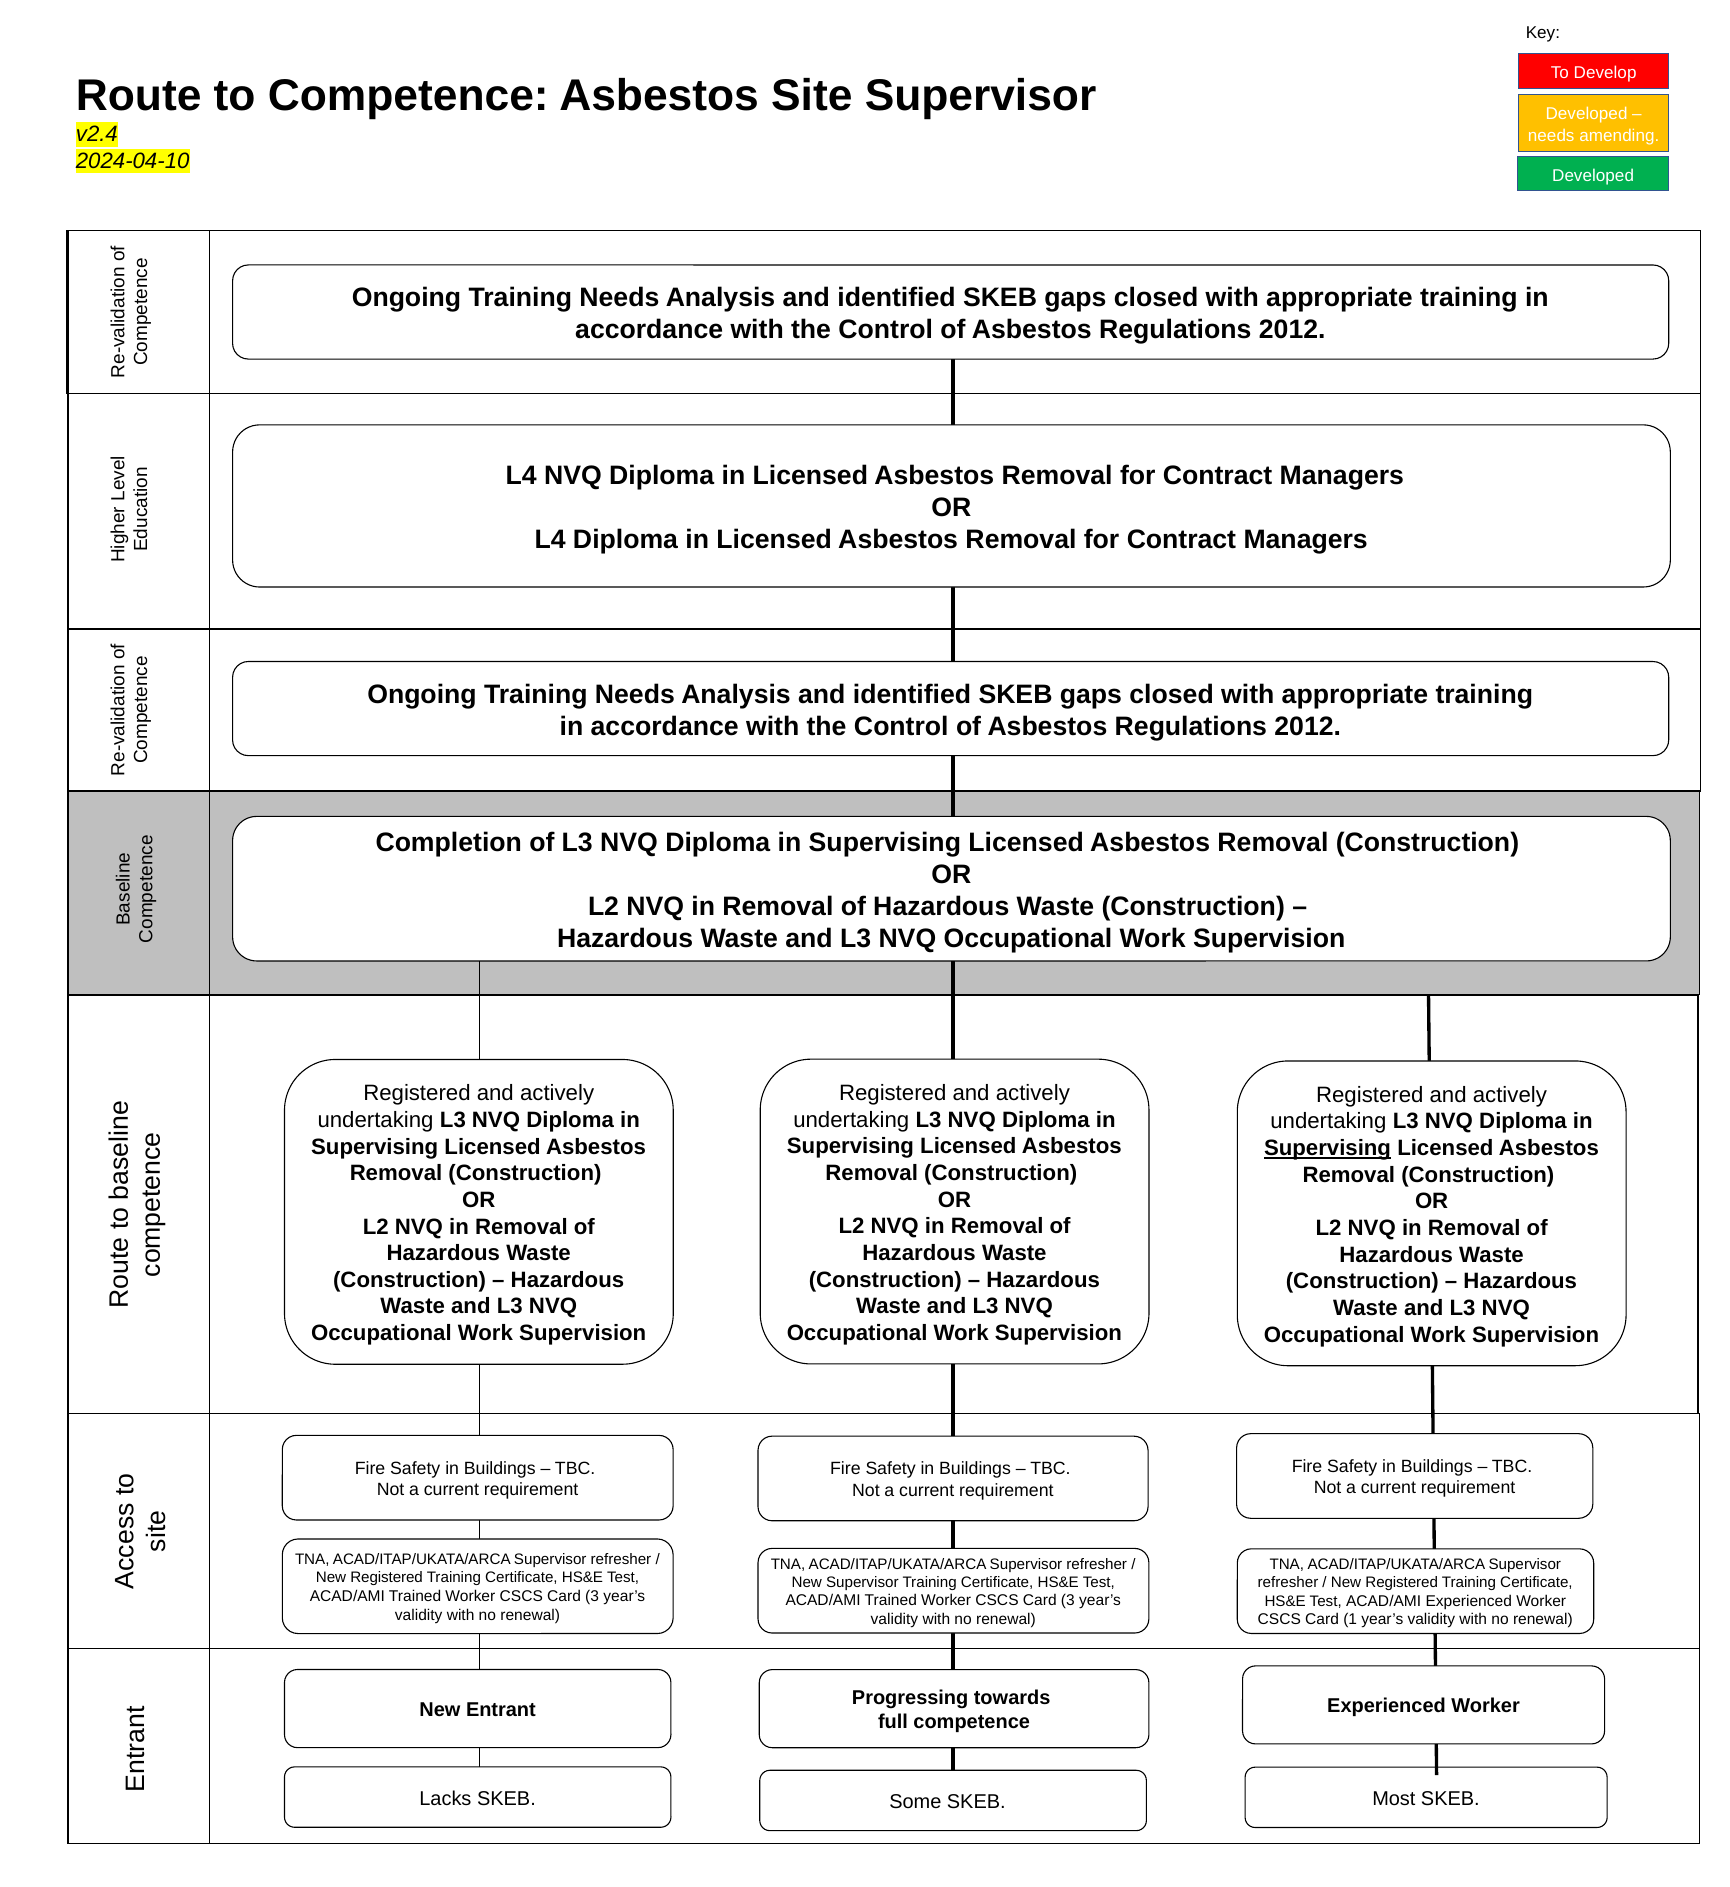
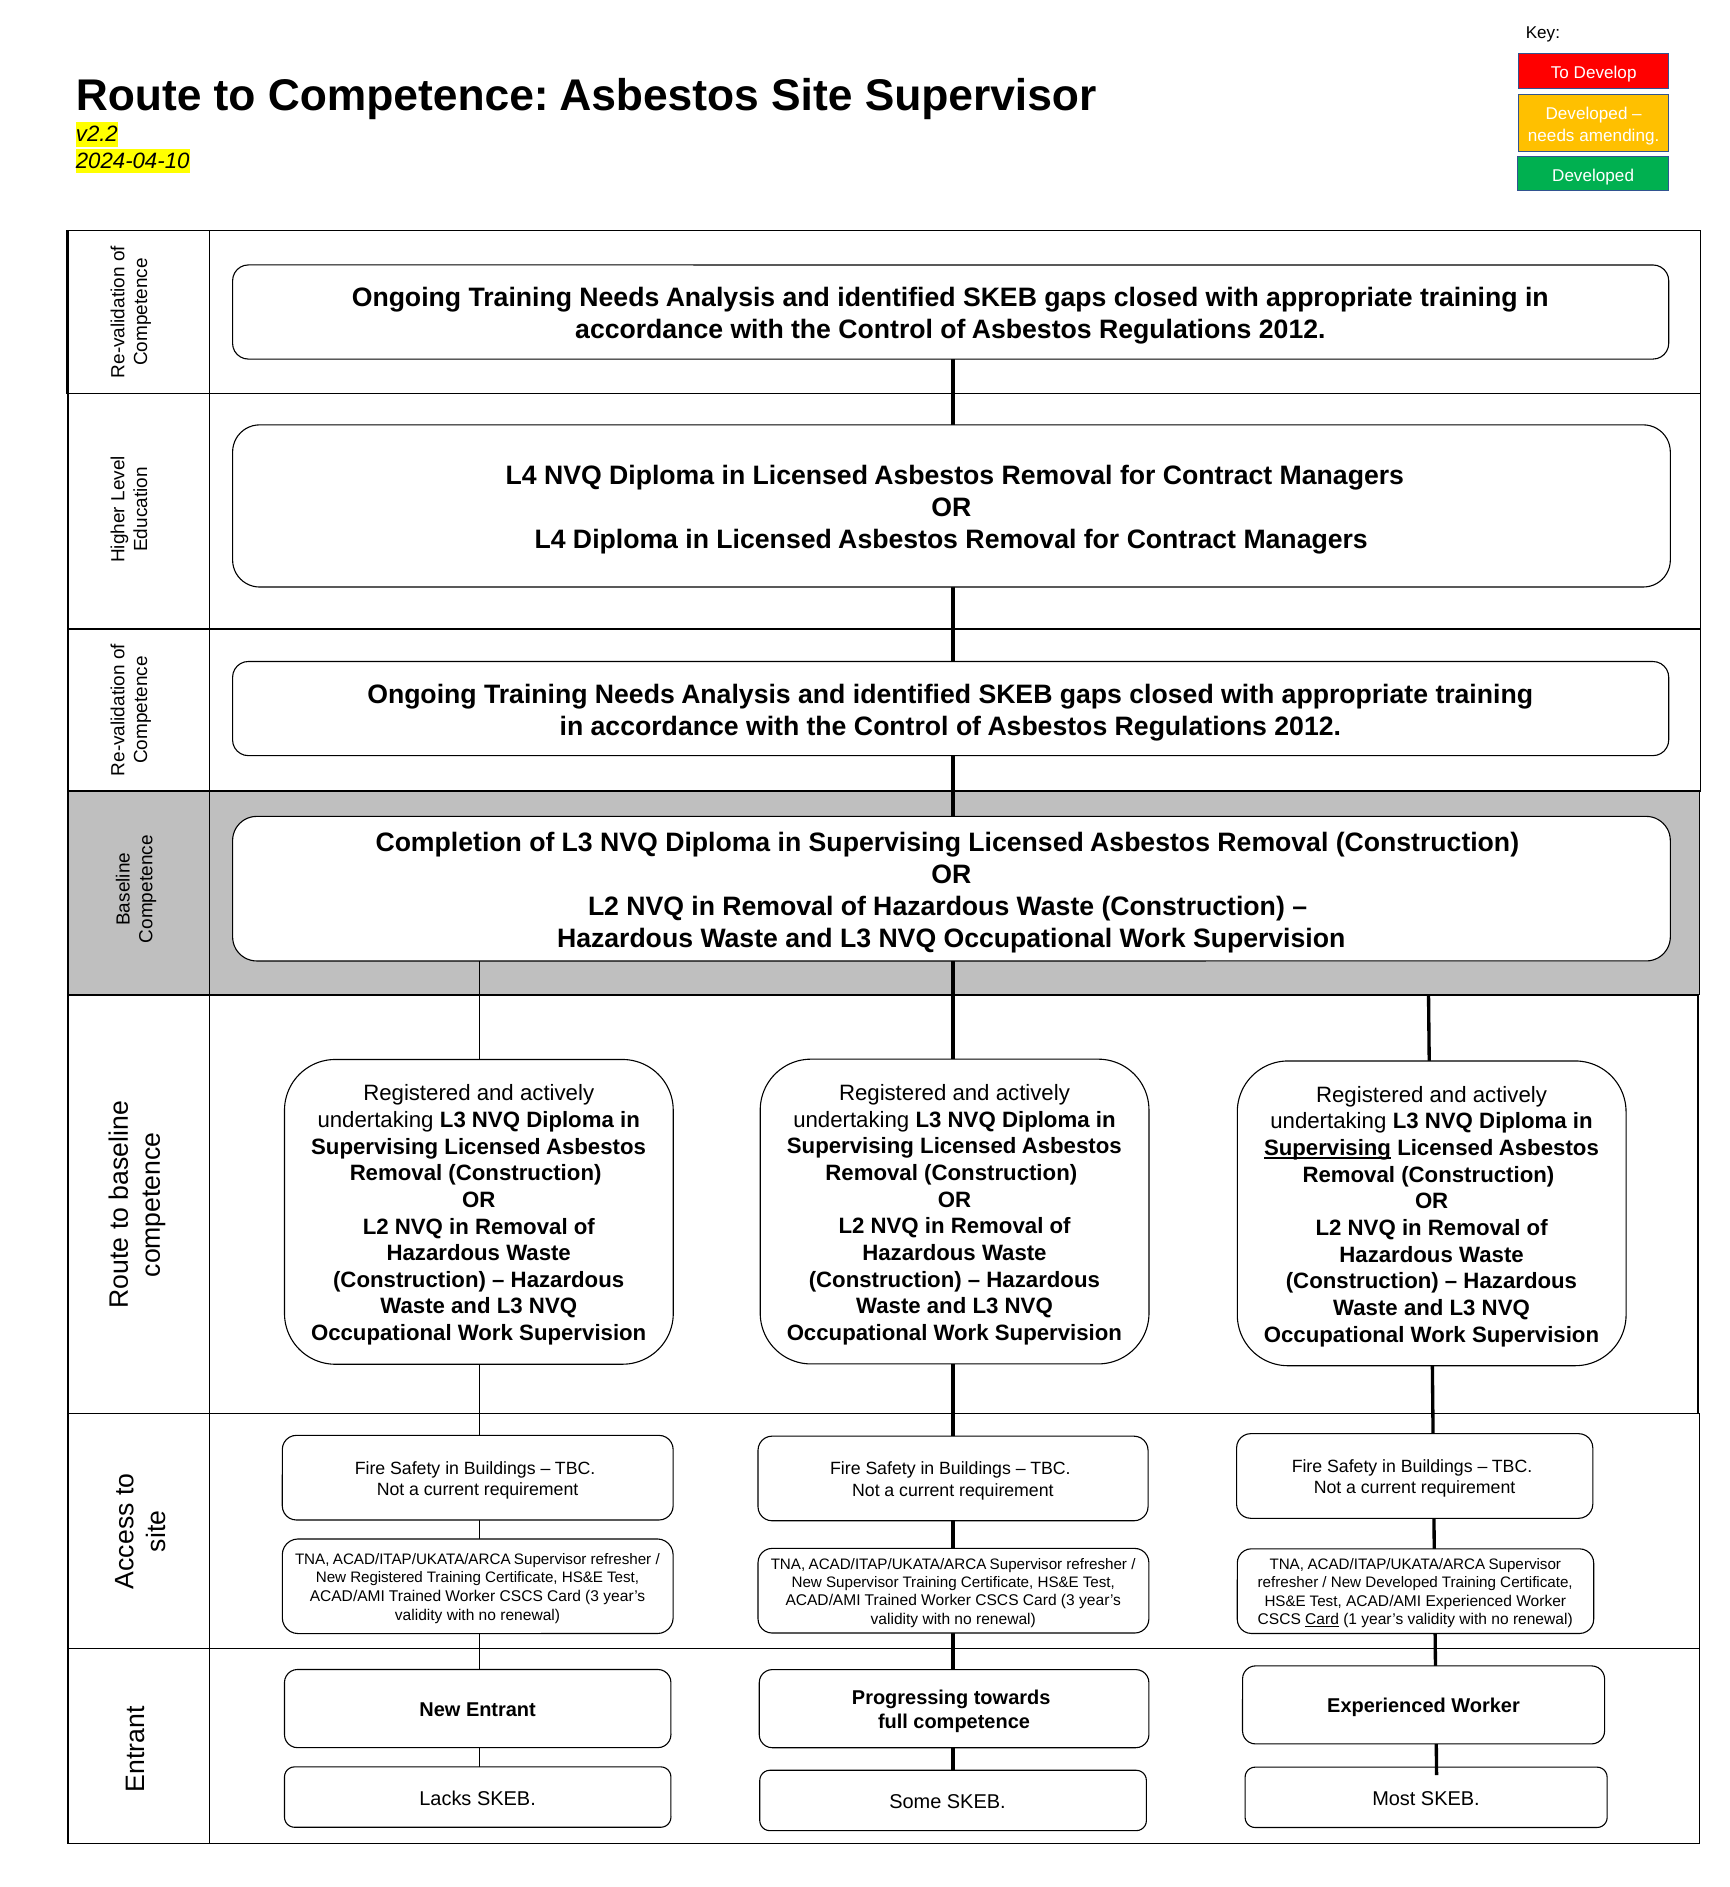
v2.4: v2.4 -> v2.2 (97, 135)
Registered: Registered -> Developed (1402, 1583)
Card underline: none -> present (1322, 1620)
